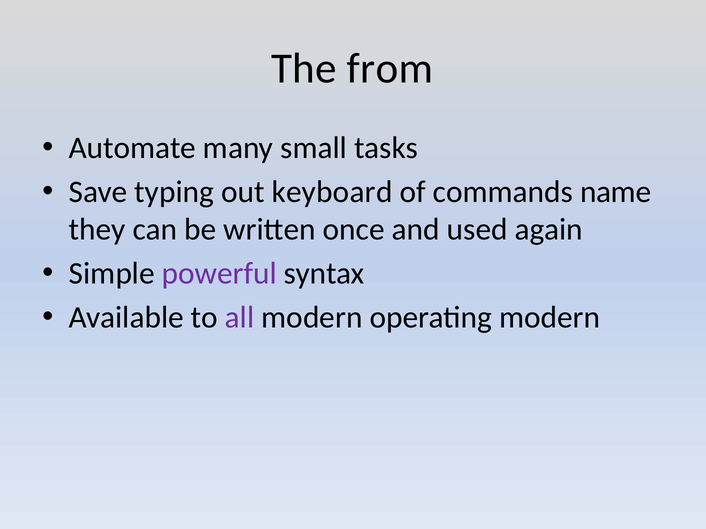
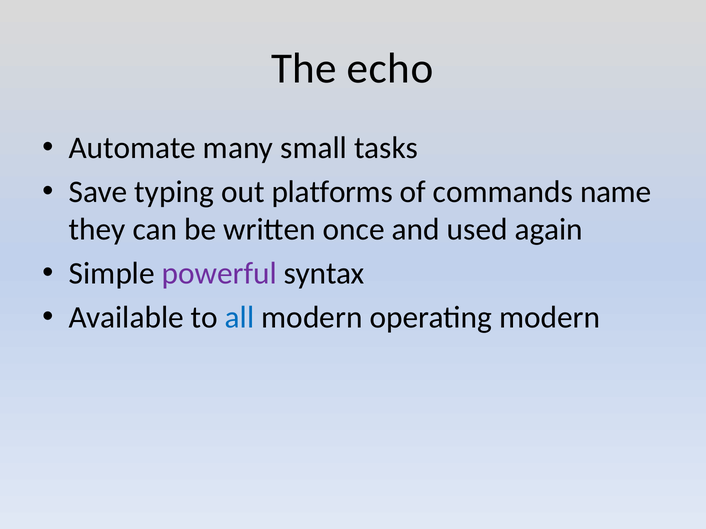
from: from -> echo (390, 68)
keyboard: keyboard -> platforms (332, 192)
all colour: purple -> blue (240, 318)
